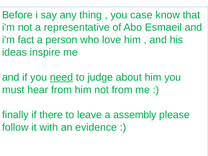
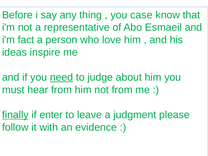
finally underline: none -> present (15, 115)
there: there -> enter (51, 115)
assembly: assembly -> judgment (135, 115)
